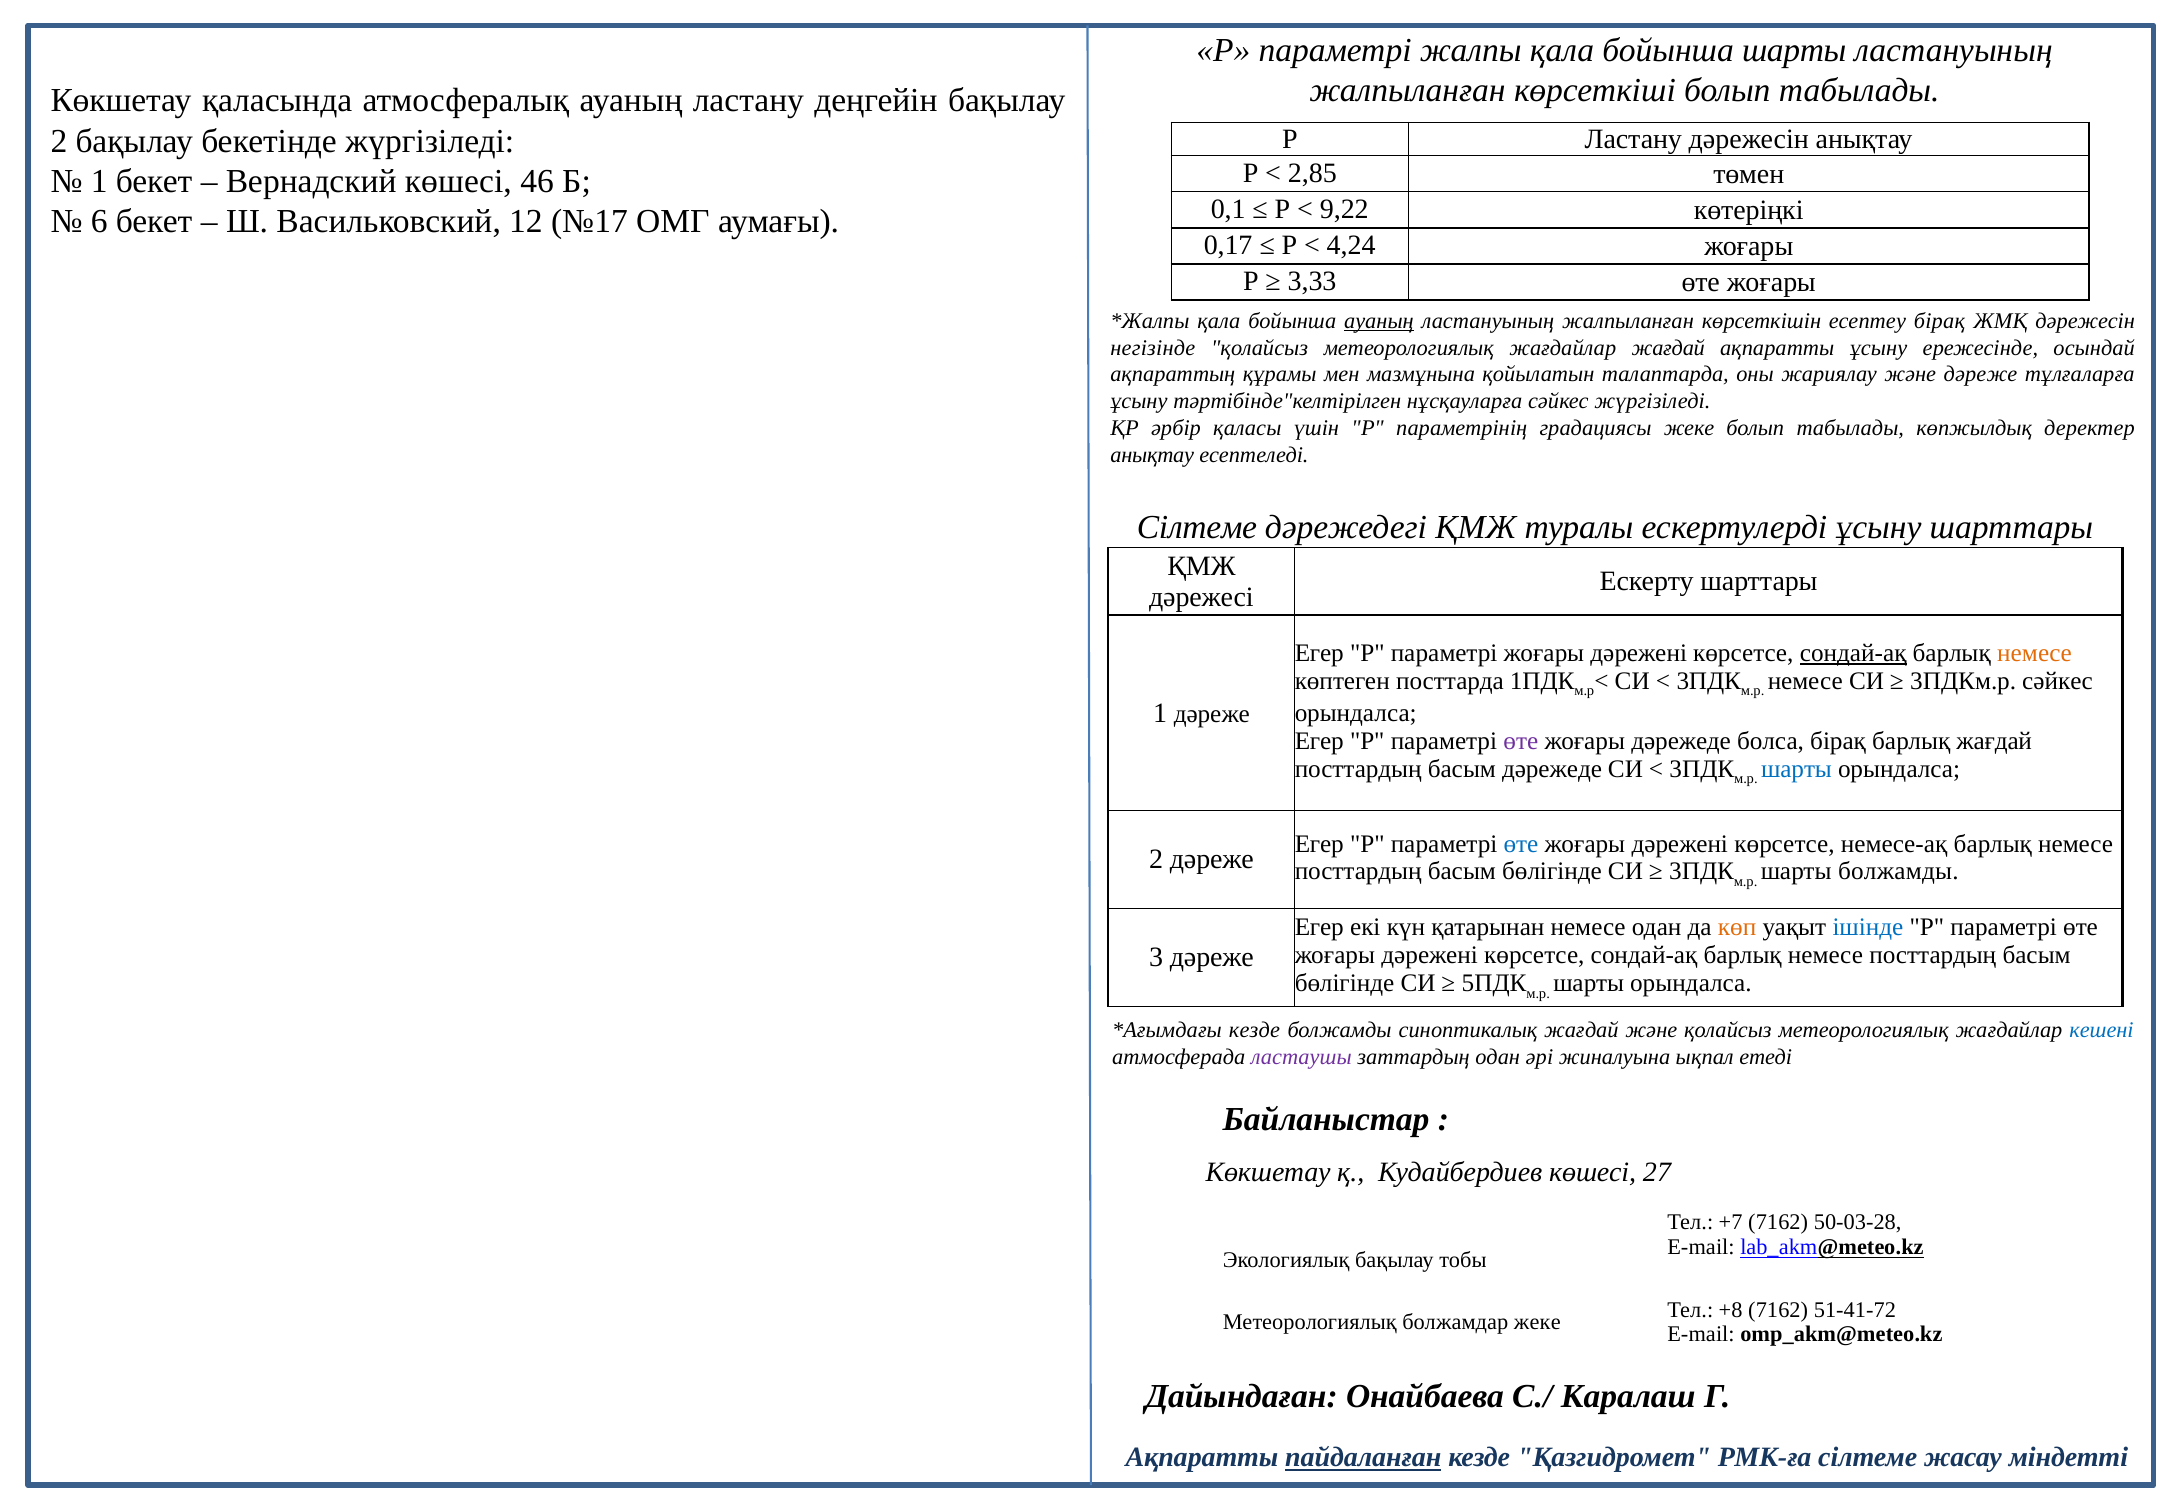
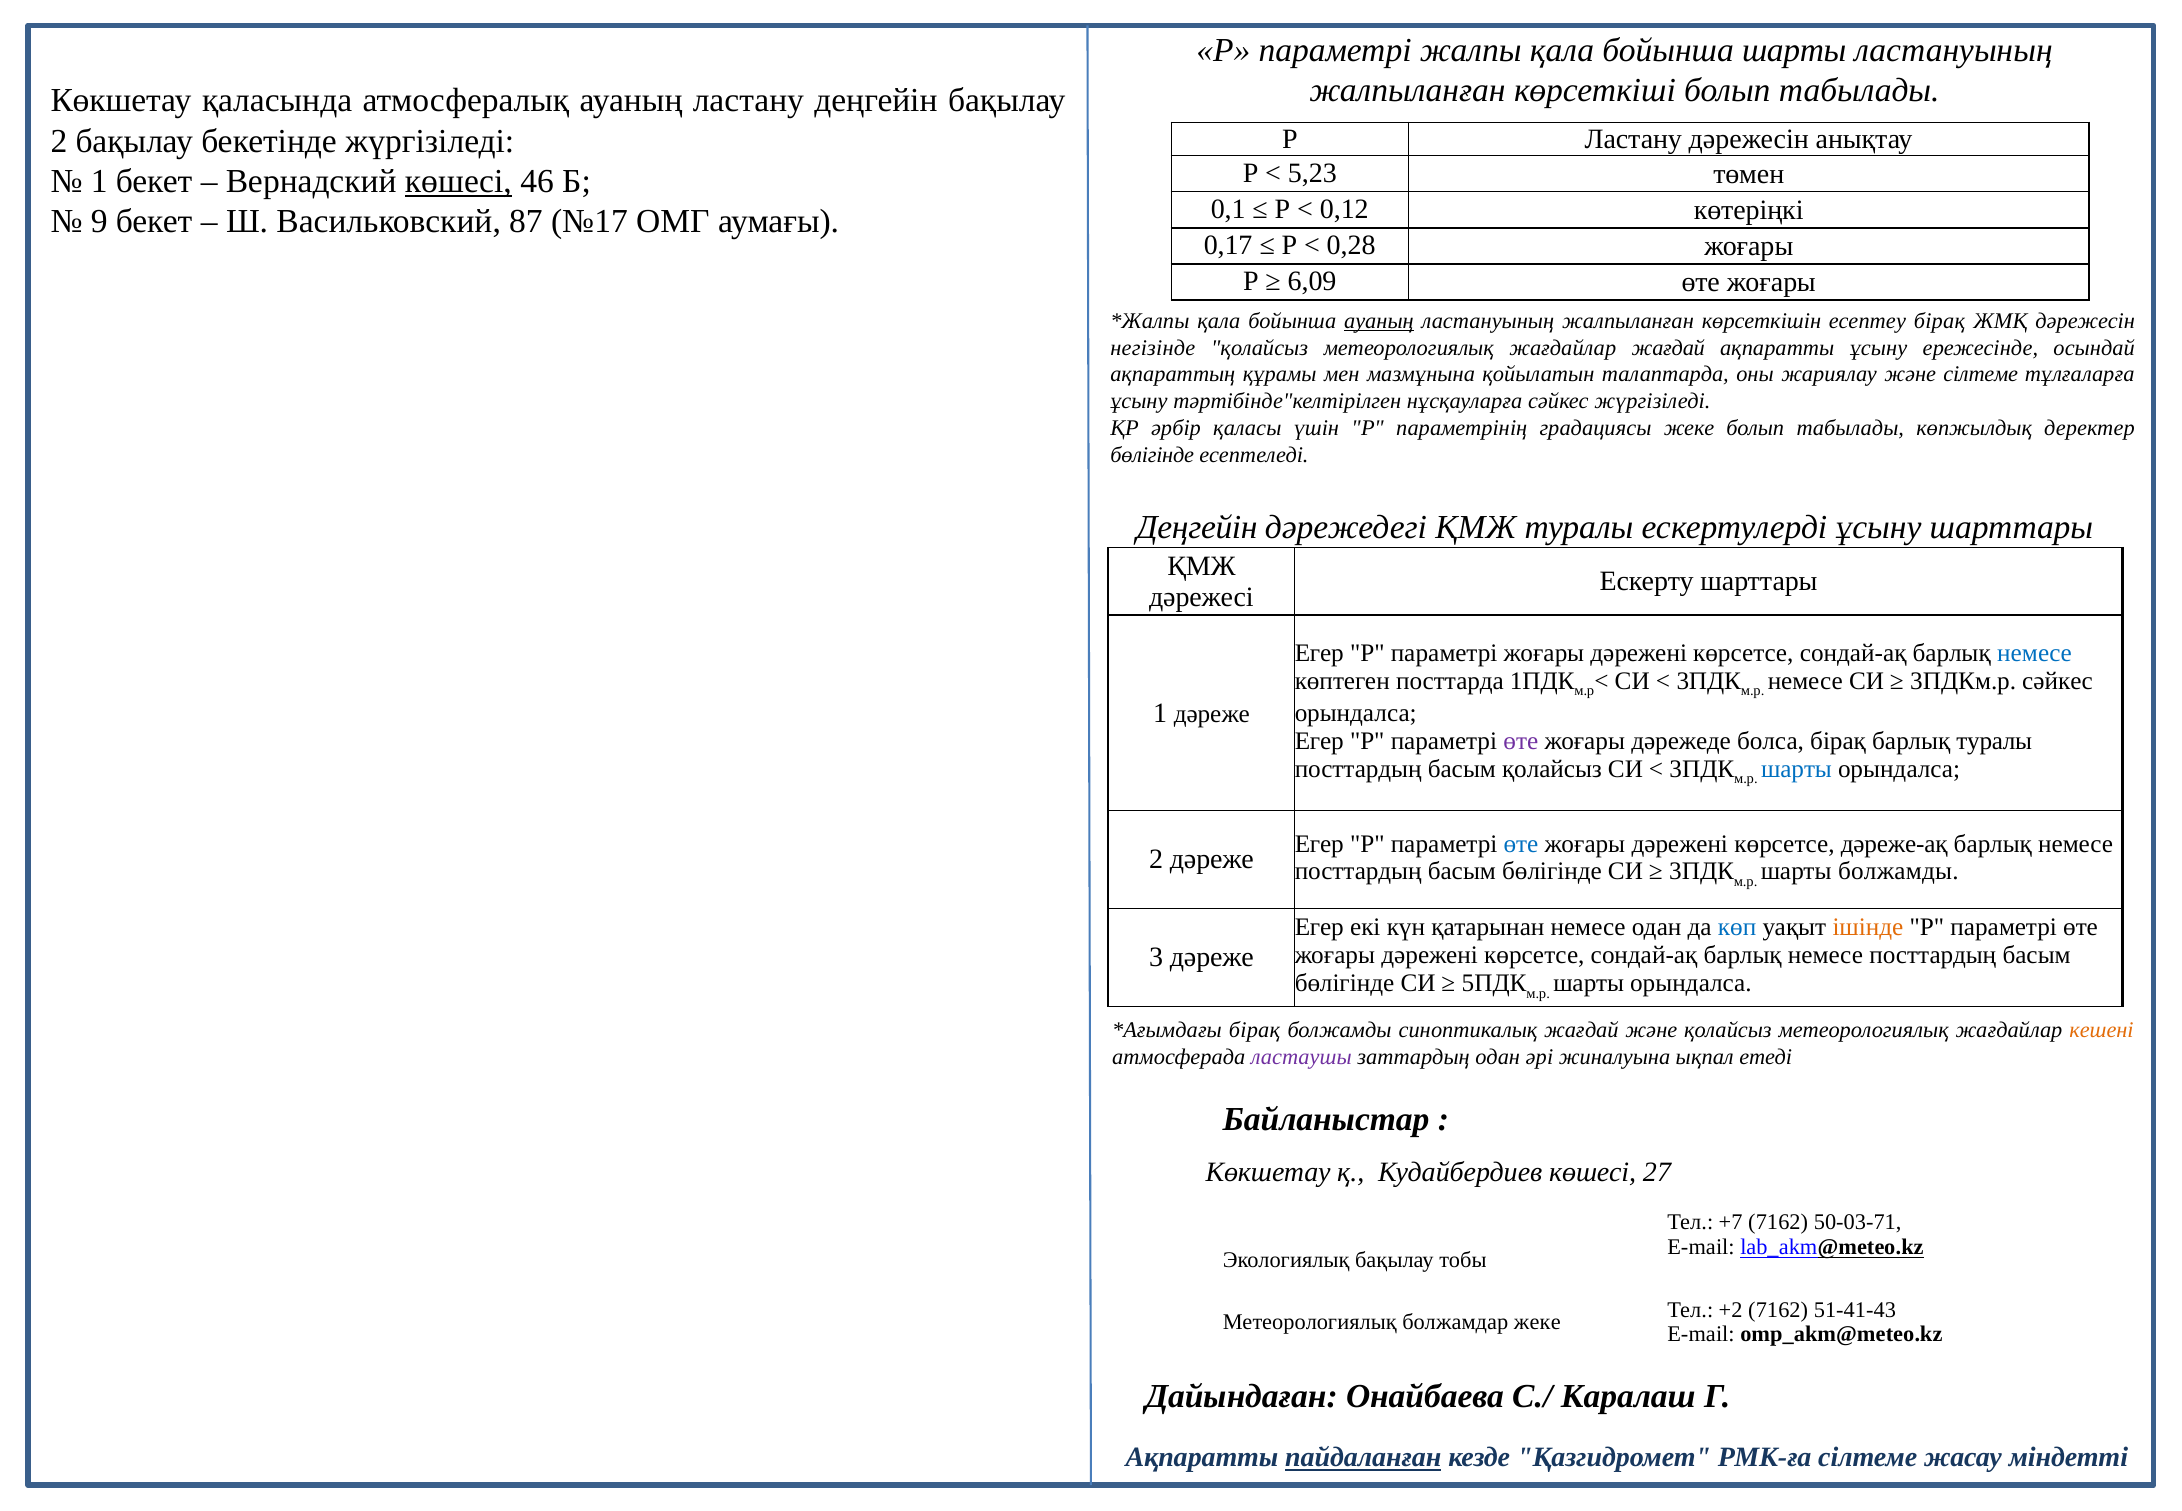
2,85: 2,85 -> 5,23 (1312, 174)
көшесі underline: none -> present (458, 181)
9,22: 9,22 -> 0,12 (1344, 210)
6: 6 -> 9 (99, 222)
12: 12 -> 87 (526, 222)
4,24: 4,24 -> 0,28 (1351, 246)
3,33: 3,33 -> 6,09 (1312, 282)
және дәреже: дәреже -> сілтеме (1981, 374)
анықтау: анықтау -> бөлігінде (1152, 455)
Сілтеме: Сілтеме -> Деңгейін (1197, 527)
сондай-ақ underline: present -> none (1853, 653)
немесе colour: orange -> blue (2034, 653)
барлық жағдай: жағдай -> туралы (1994, 741)
басым дәрежеде: дәрежеде -> қолайсыз (1552, 769)
немесе-ақ: немесе-ақ -> дәреже-ақ (1894, 843)
көп colour: orange -> blue (1737, 927)
ішінде colour: blue -> orange (1868, 927)
кезде: кезде -> бірақ (1255, 1030)
кешені colour: blue -> orange (2102, 1030)
50-03-28: 50-03-28 -> 50-03-71 (1858, 1222)
+8: +8 -> +2 (1731, 1309)
51-41-72: 51-41-72 -> 51-41-43 (1855, 1309)
